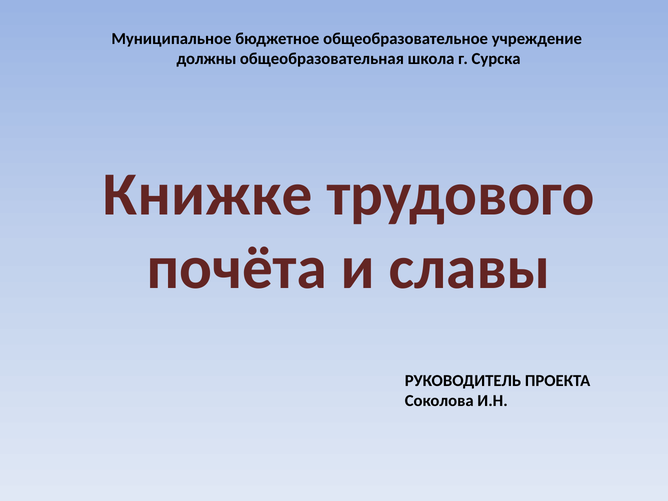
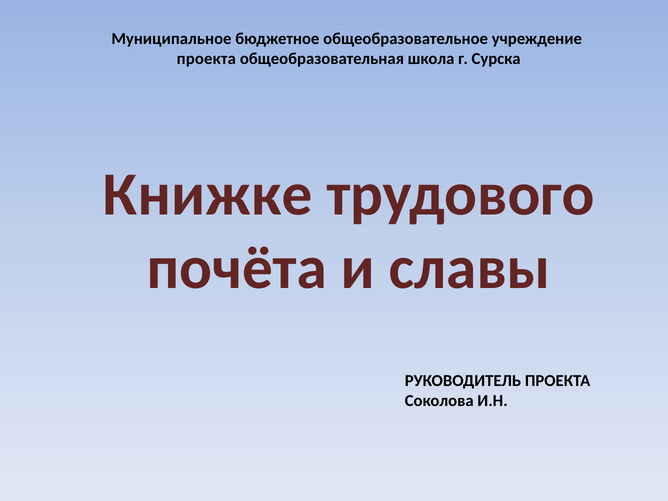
должны: должны -> проекта (206, 59)
